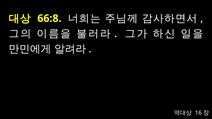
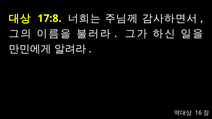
66:8: 66:8 -> 17:8 (49, 18)
